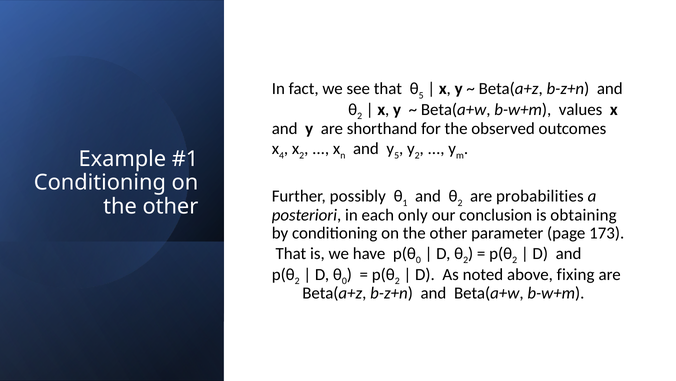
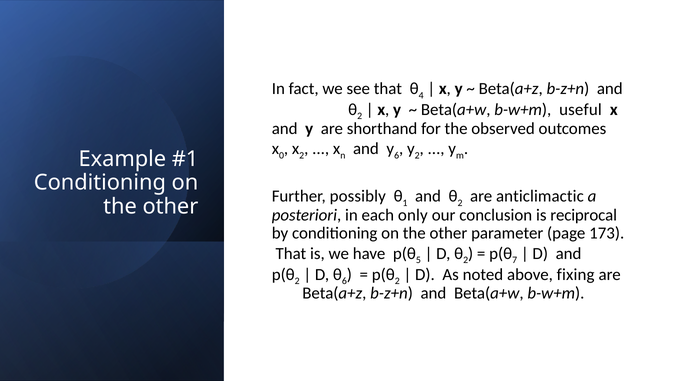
5: 5 -> 4 (421, 95)
values: values -> useful (580, 109)
4: 4 -> 0 (282, 155)
y 5: 5 -> 6 (397, 155)
probabilities: probabilities -> anticlimactic (540, 196)
obtaining: obtaining -> reciprocal (584, 215)
0: 0 -> 5 (418, 260)
2: 2 -> 7 (515, 260)
0: 0 -> 6 (344, 280)
